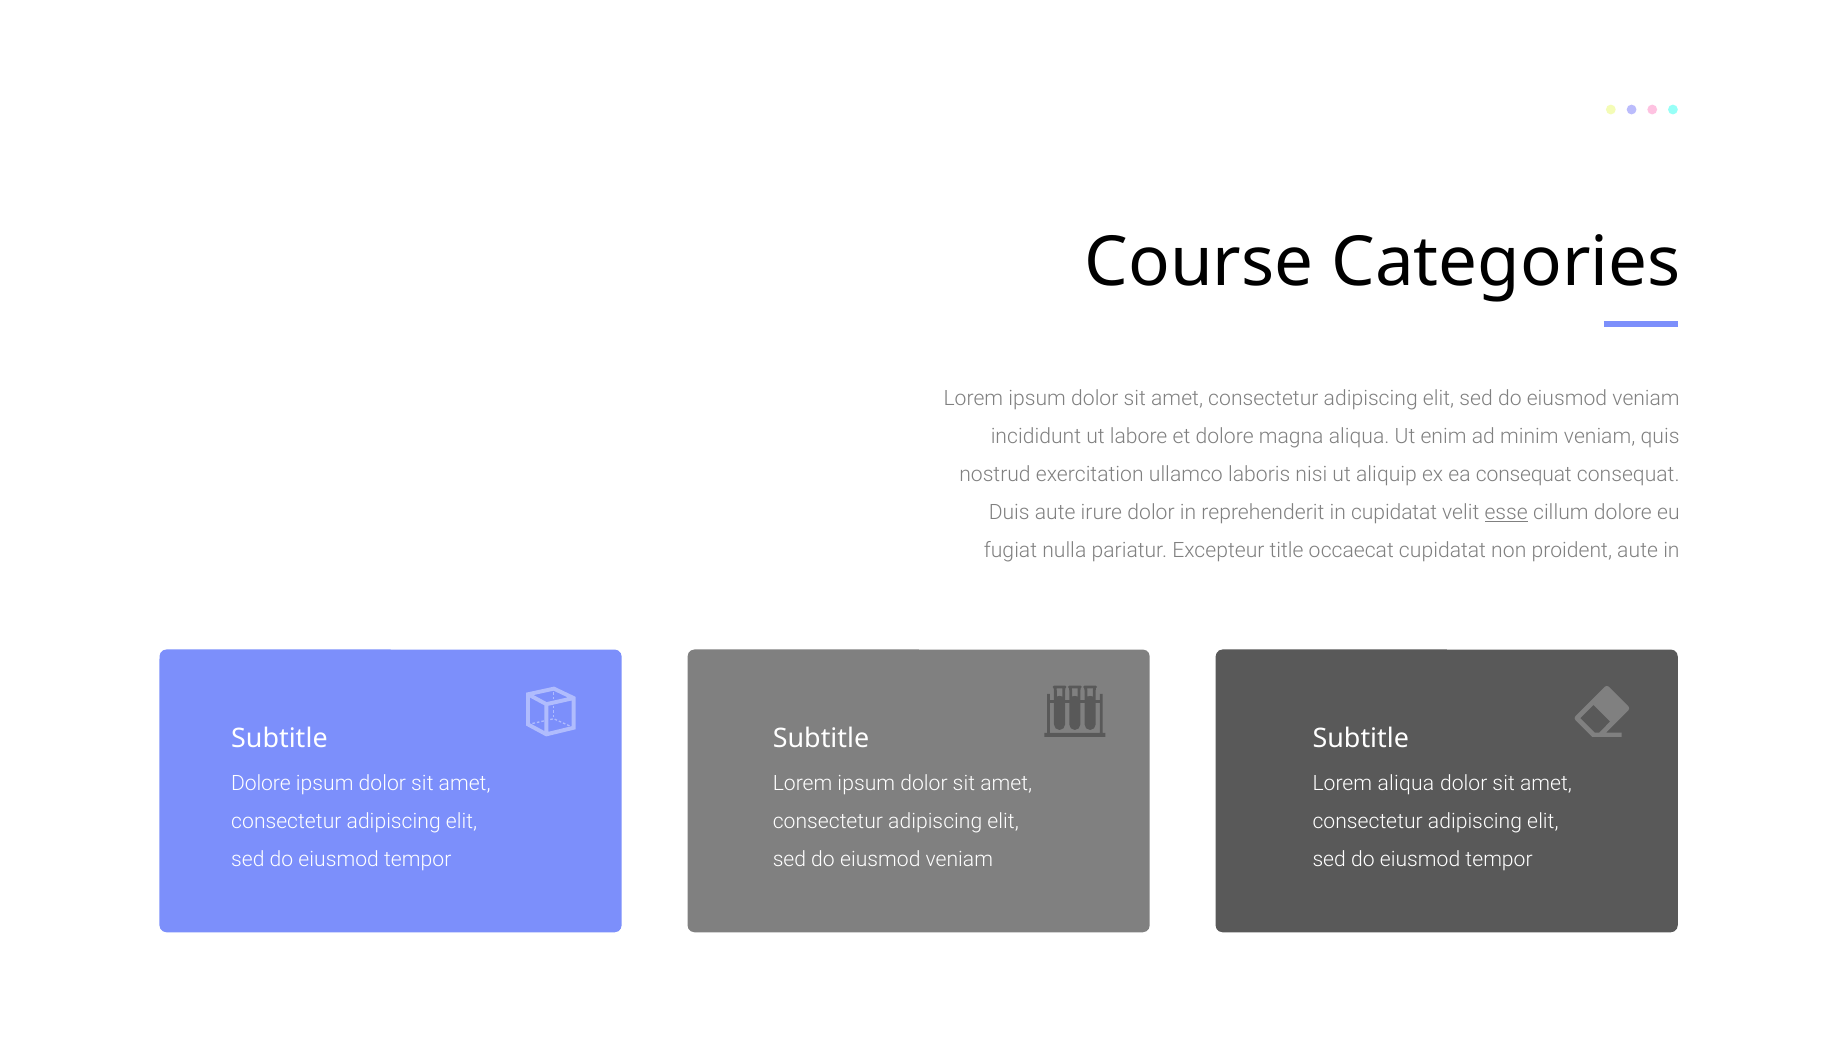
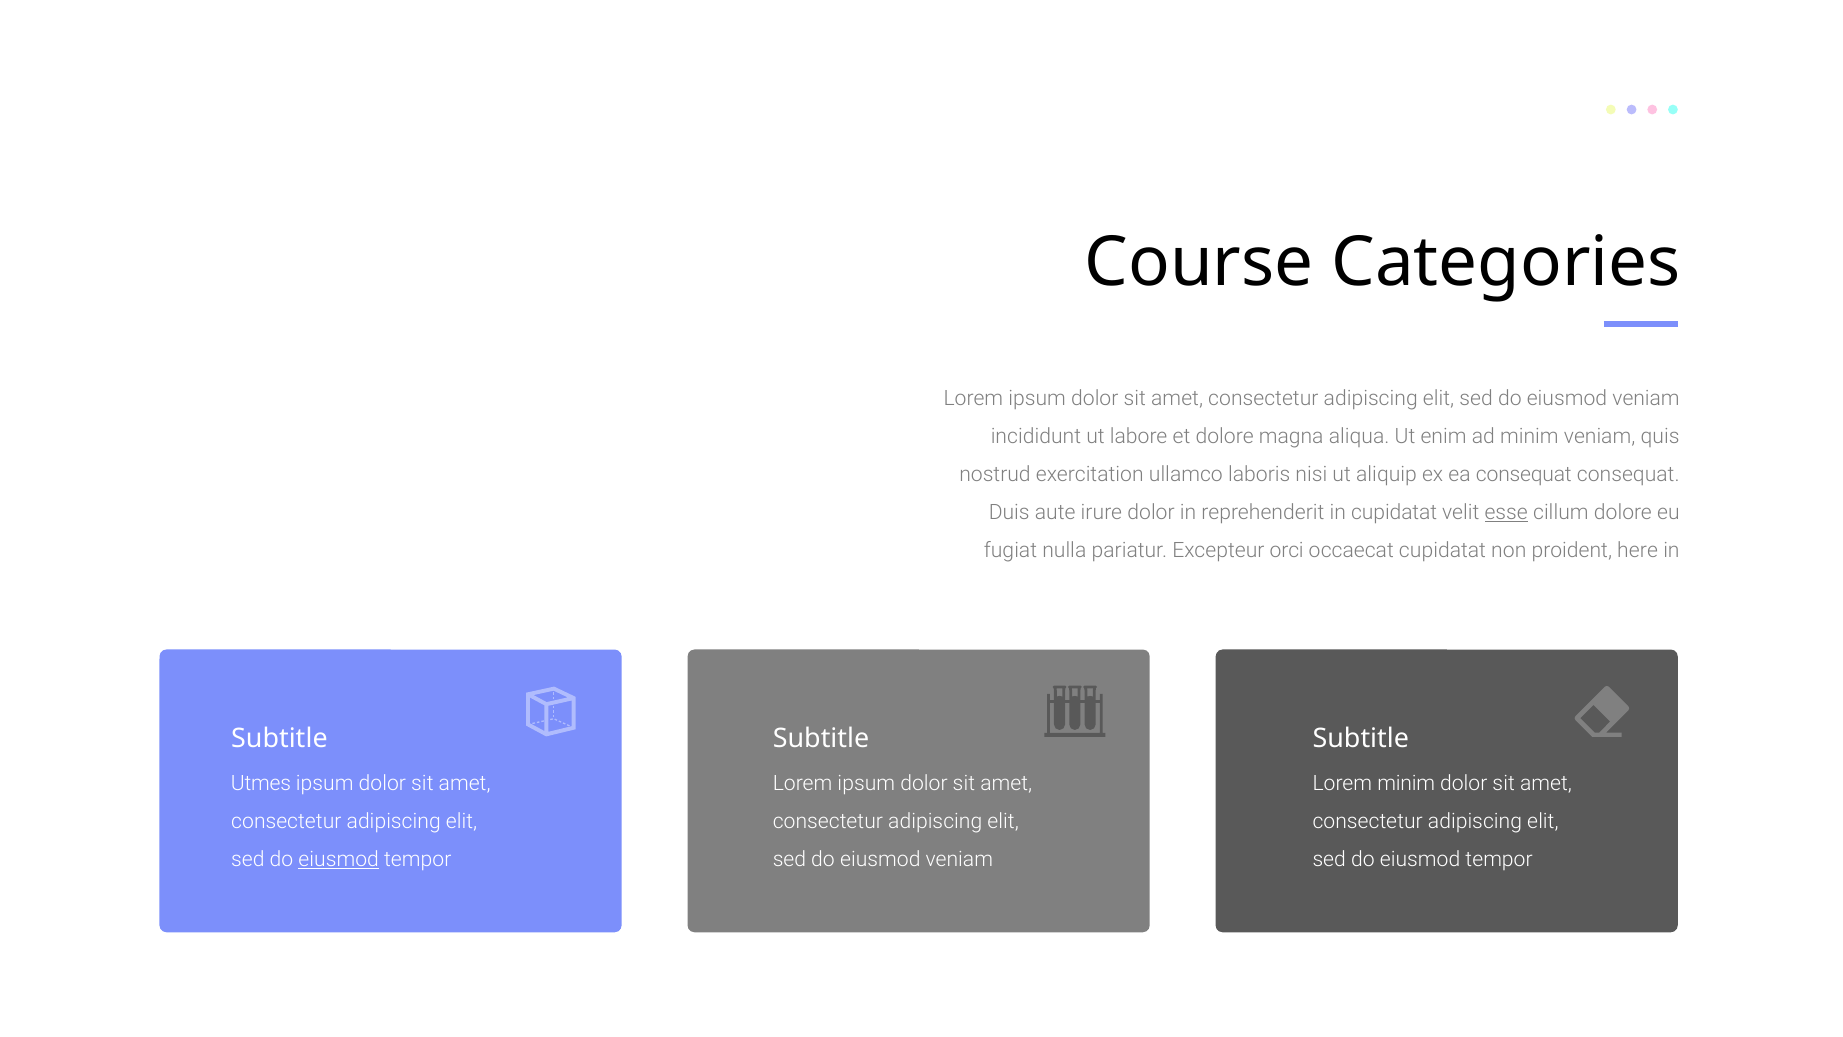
title: title -> orci (1287, 550)
proident aute: aute -> here (1638, 550)
Dolore: Dolore -> Utmes (261, 783)
Lorem aliqua: aliqua -> minim (1406, 783)
eiusmod underline: none -> present (339, 859)
